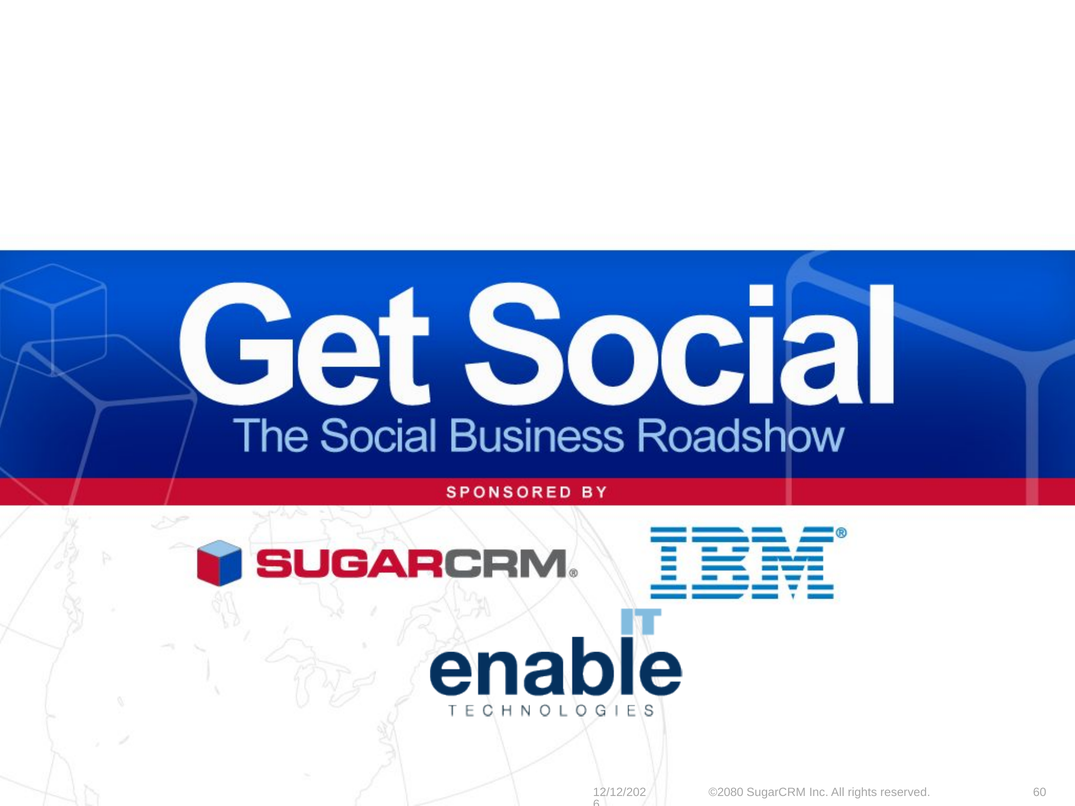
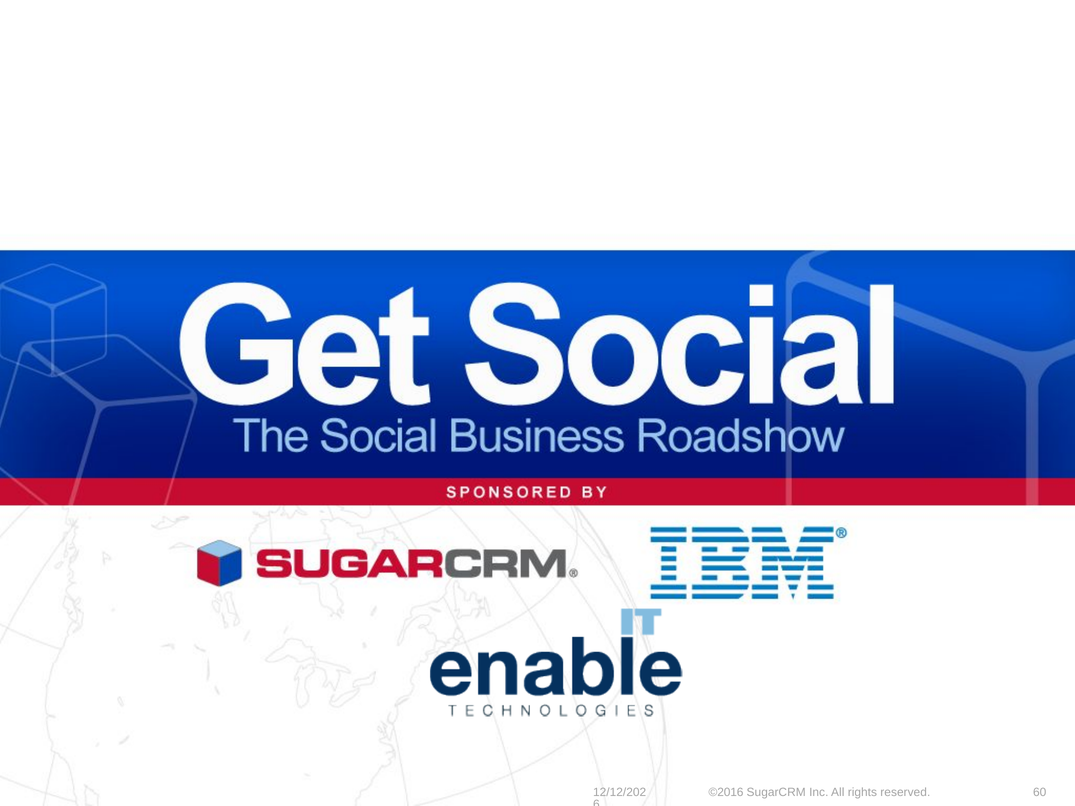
©2080: ©2080 -> ©2016 (726, 793)
